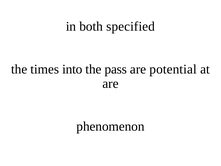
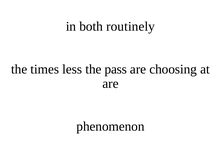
specified: specified -> routinely (131, 26)
into: into -> less (72, 69)
potential: potential -> choosing (173, 69)
